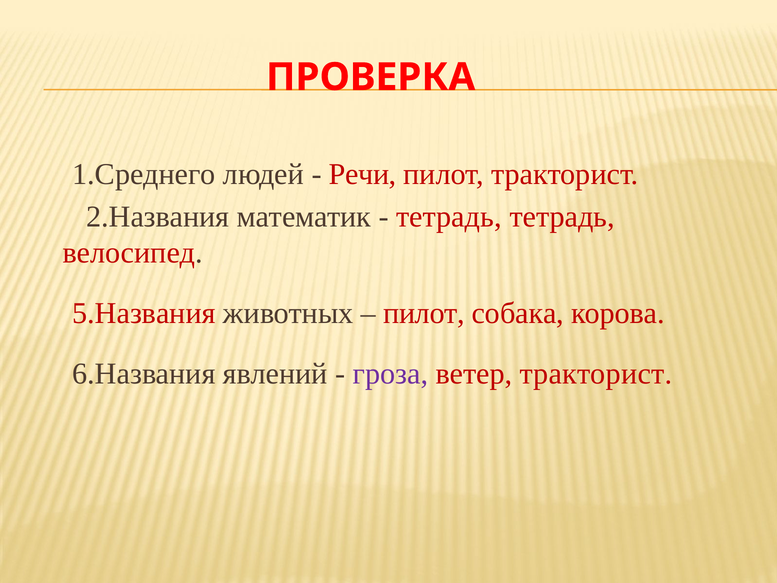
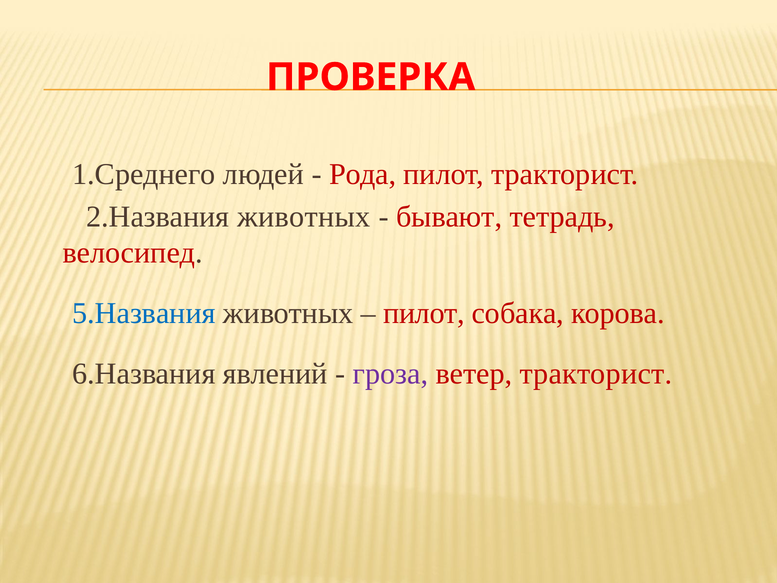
Речи: Речи -> Рода (363, 174)
2.Названия математик: математик -> животных (304, 217)
тетрадь: тетрадь -> бывают (449, 217)
5.Названия colour: red -> blue (144, 313)
